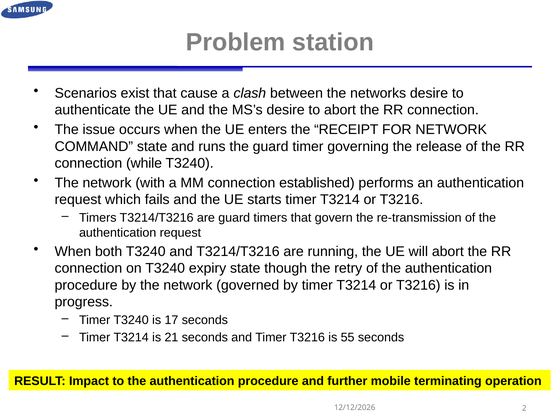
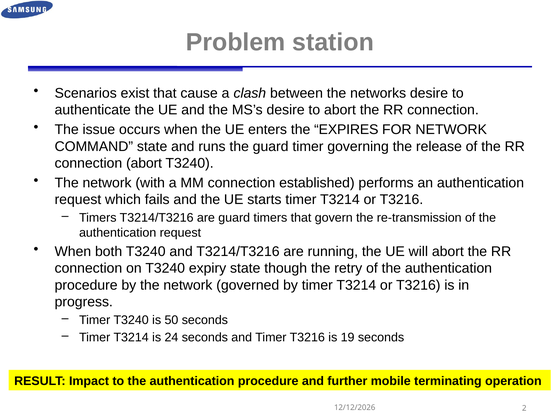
RECEIPT: RECEIPT -> EXPIRES (346, 130)
connection while: while -> abort (144, 163)
17: 17 -> 50 (171, 320)
21: 21 -> 24 (171, 337)
55: 55 -> 19 (348, 337)
